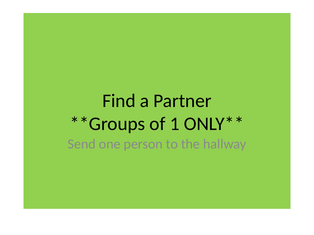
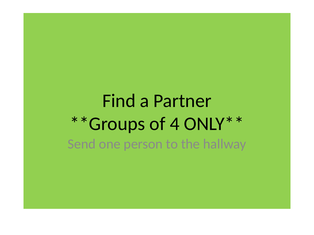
1: 1 -> 4 (175, 124)
